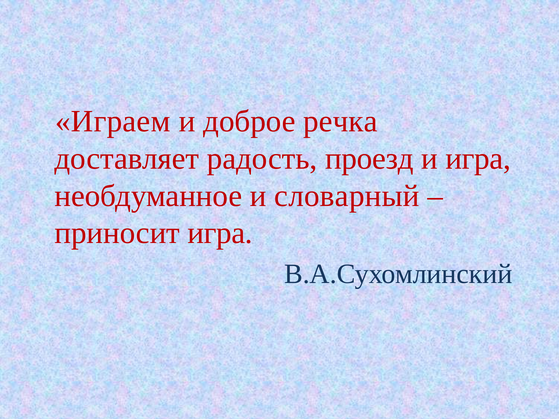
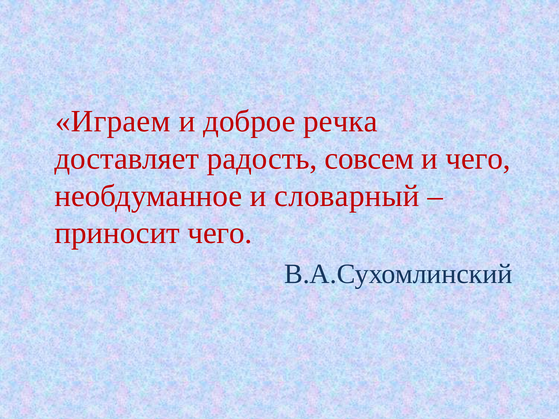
проезд: проезд -> совсем (369, 159)
и игра: игра -> чего (478, 159)
приносит игра: игра -> чего (220, 233)
